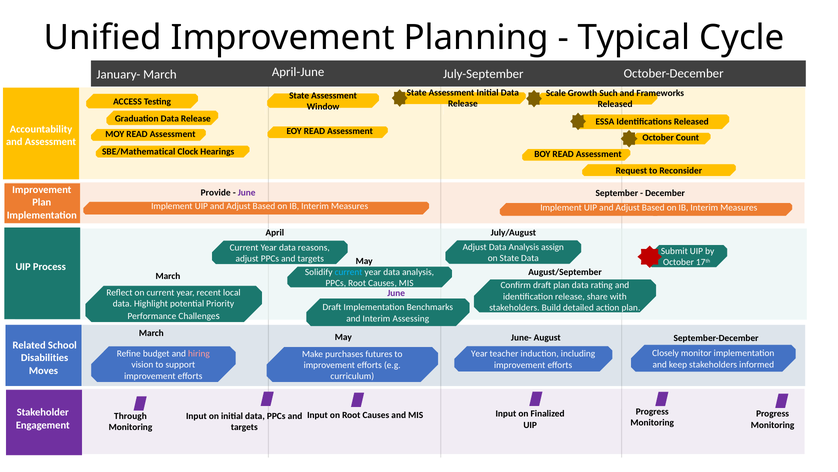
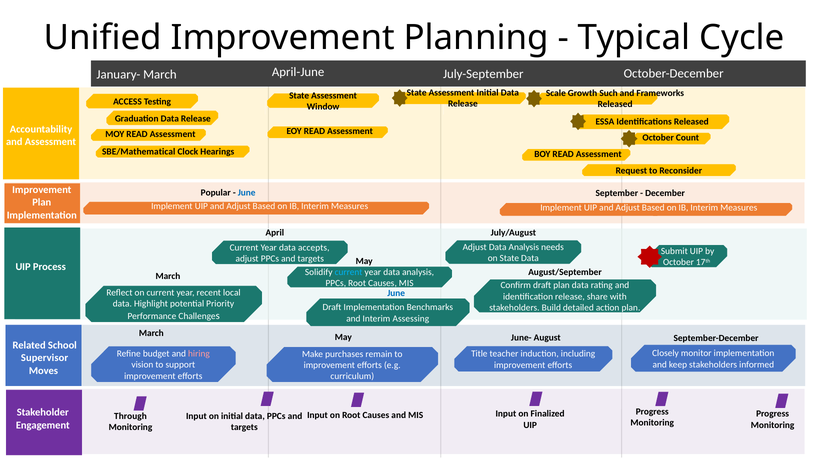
Provide: Provide -> Popular (216, 192)
June colour: purple -> blue (247, 192)
assign: assign -> needs (552, 247)
reasons: reasons -> accepts (314, 247)
June colour: purple -> blue (396, 293)
futures: futures -> remain (379, 354)
Year: Year -> Title (479, 353)
Disabilities: Disabilities -> Supervisor (45, 358)
